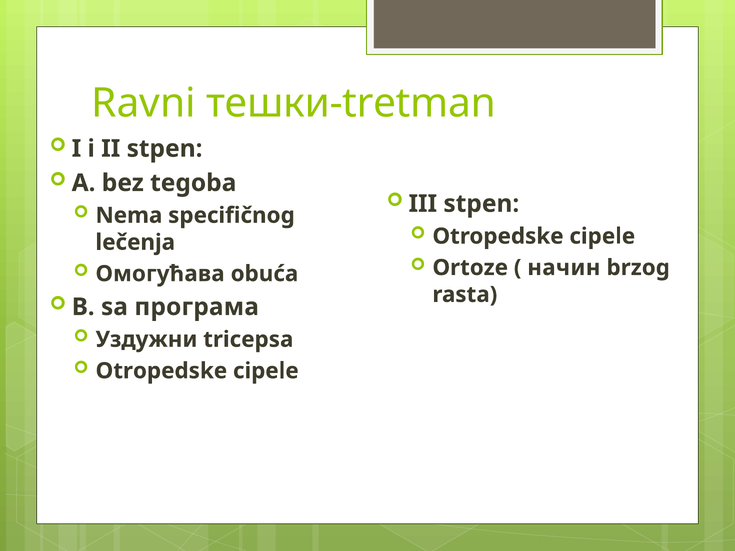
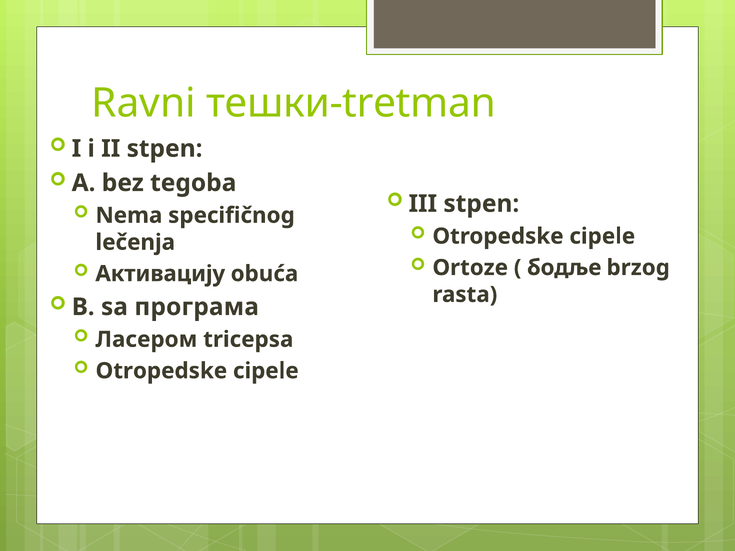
начин: начин -> бодље (564, 268)
Омогућава: Омогућава -> Активацију (160, 274)
Уздужни: Уздужни -> Ласером (146, 340)
